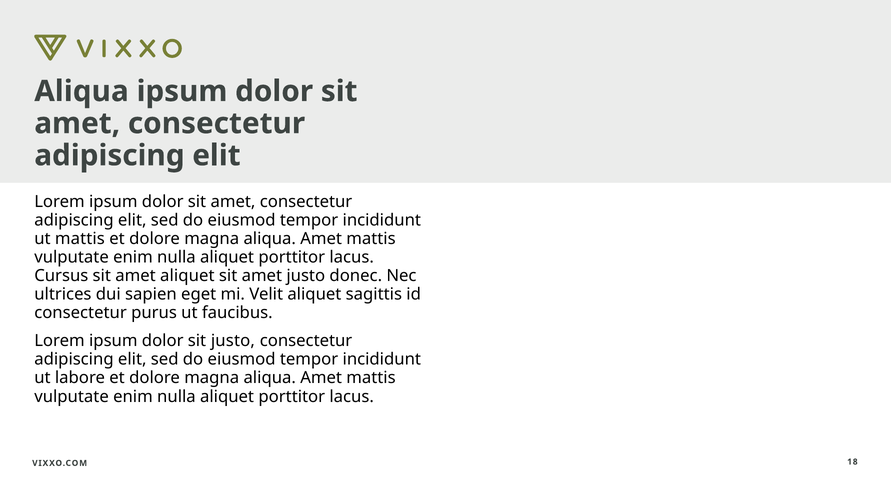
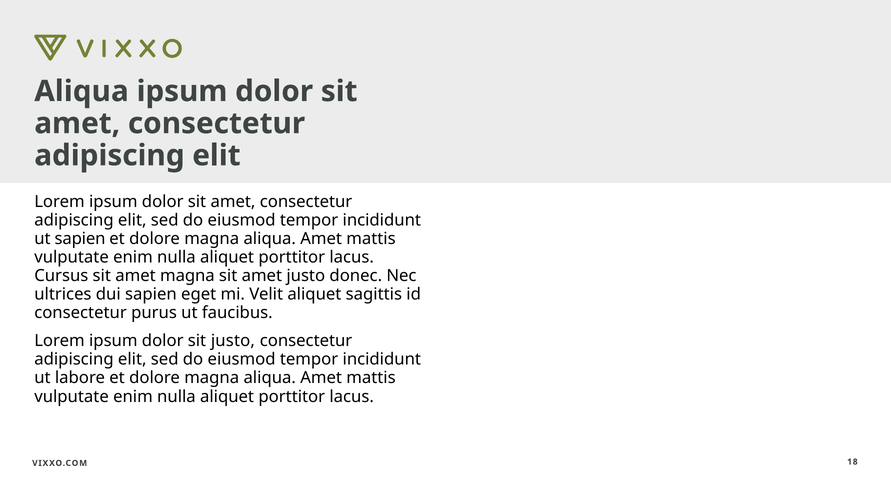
ut mattis: mattis -> sapien (80, 239)
amet aliquet: aliquet -> magna (187, 276)
